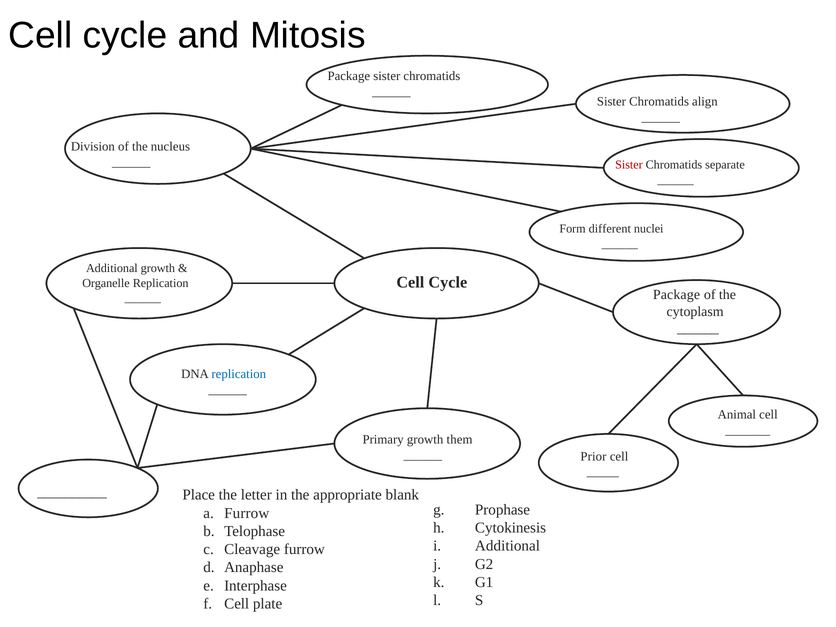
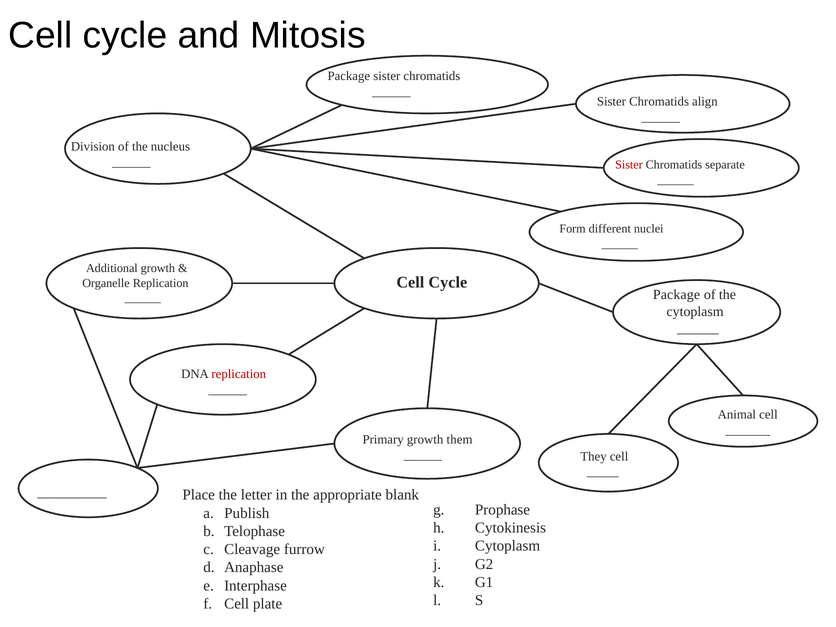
replication colour: blue -> red (239, 374)
Prior: Prior -> They (594, 456)
Furrow: Furrow -> Publish (247, 513)
Additional: Additional -> Cytoplasm (508, 546)
